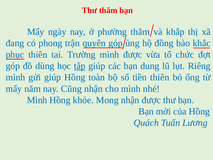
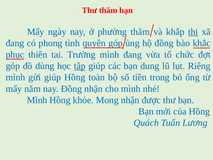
thị underline: none -> present (193, 32)
trận: trận -> tình (72, 43)
mình được: được -> đang (133, 54)
tiền thiên: thiên -> trong (160, 77)
nay Cũng: Cũng -> Đồng (71, 89)
